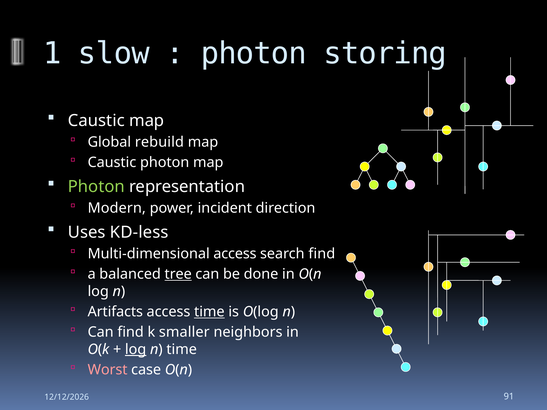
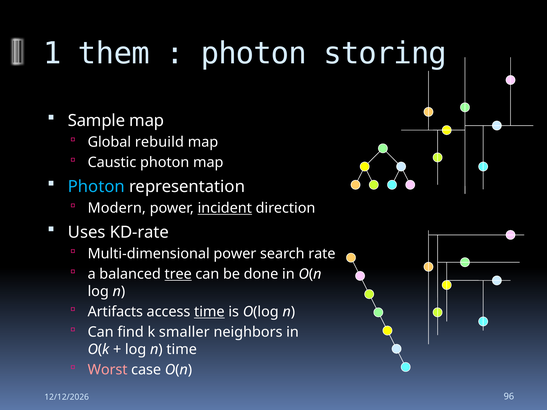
slow: slow -> them (114, 54)
Caustic: Caustic -> Sample (96, 121)
Photon colour: light green -> light blue (96, 187)
incident underline: none -> present (225, 208)
KD-less: KD-less -> KD-rate (139, 232)
Multi-dimensional access: access -> power (235, 254)
search find: find -> rate (322, 254)
log underline: present -> none (136, 350)
91: 91 -> 96 (509, 397)
